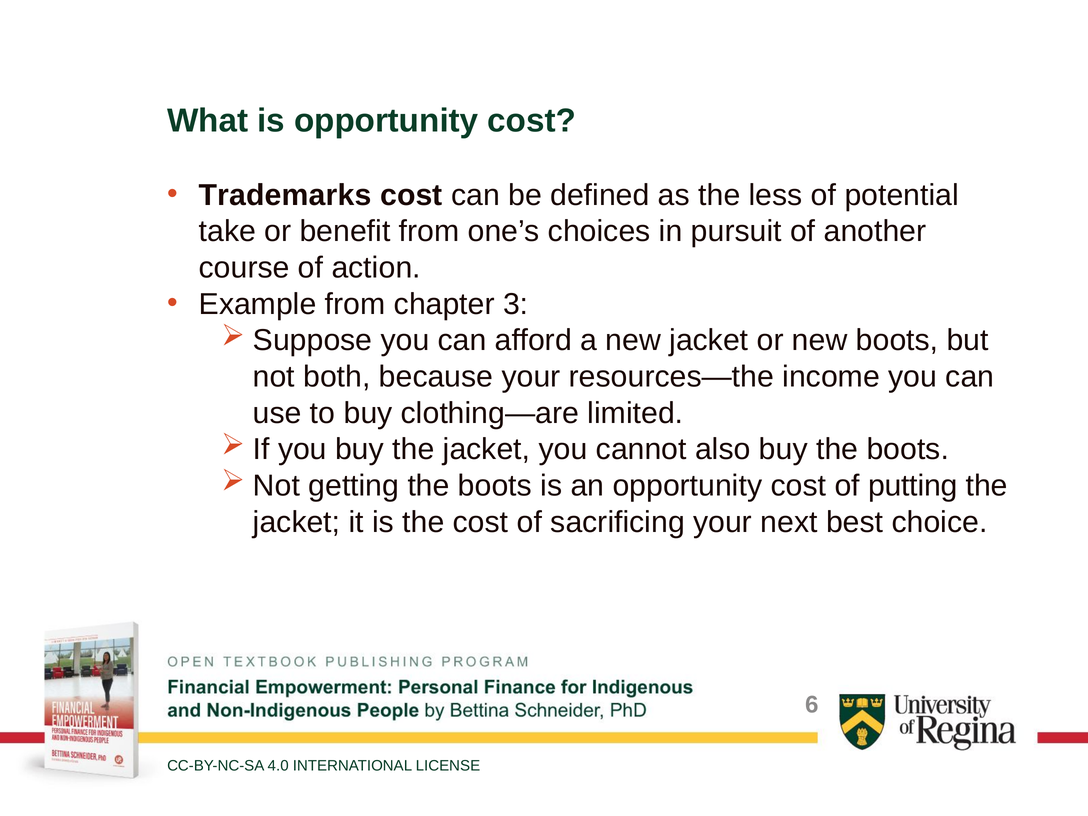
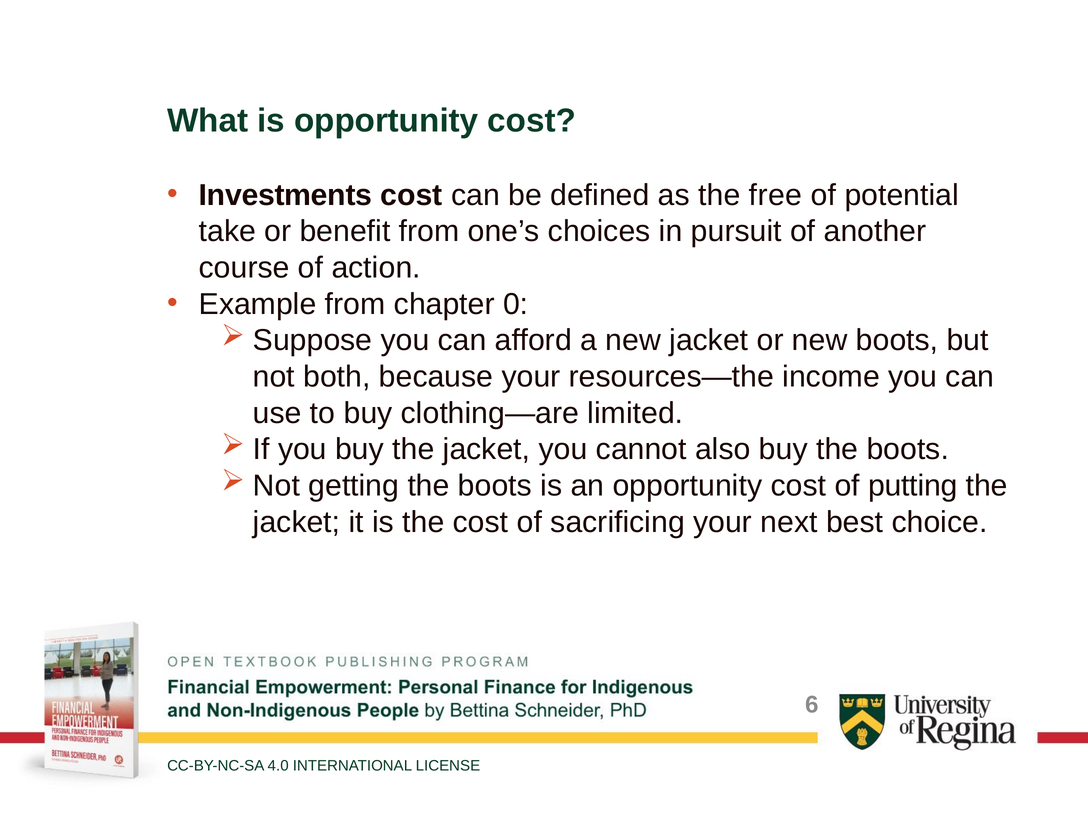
Trademarks: Trademarks -> Investments (286, 195)
less: less -> free (775, 195)
3: 3 -> 0 (516, 304)
